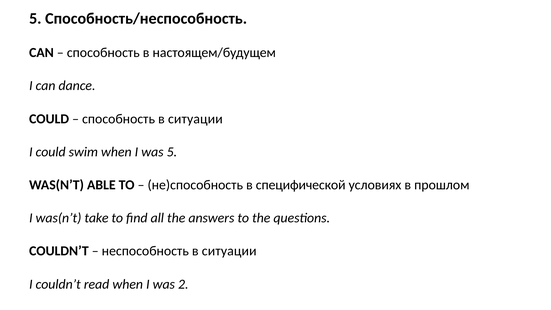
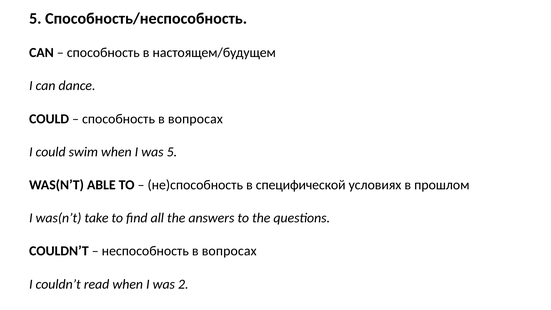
способность в ситуации: ситуации -> вопросах (195, 119)
неспособность в ситуации: ситуации -> вопросах (229, 251)
